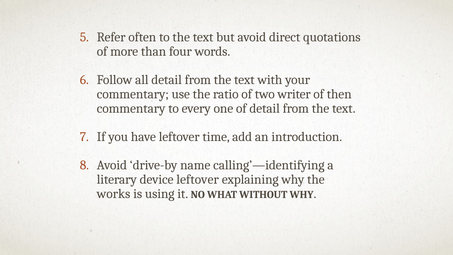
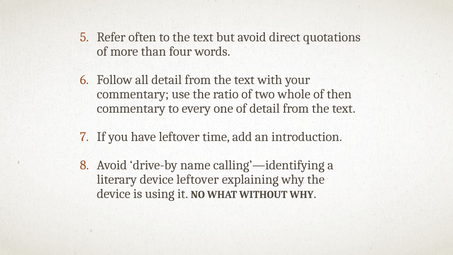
writer: writer -> whole (294, 94)
works: works -> device (114, 194)
